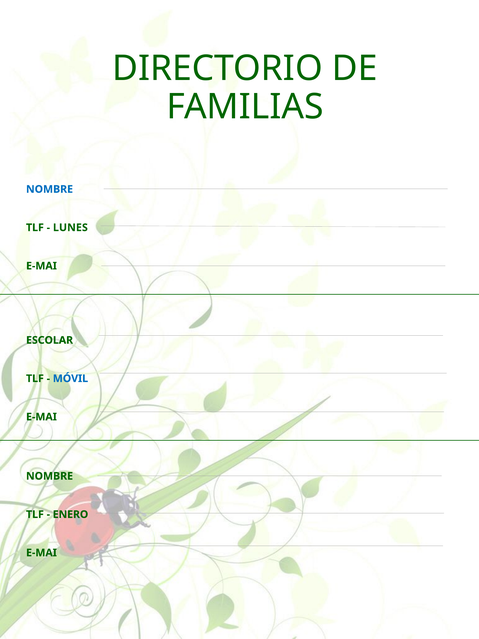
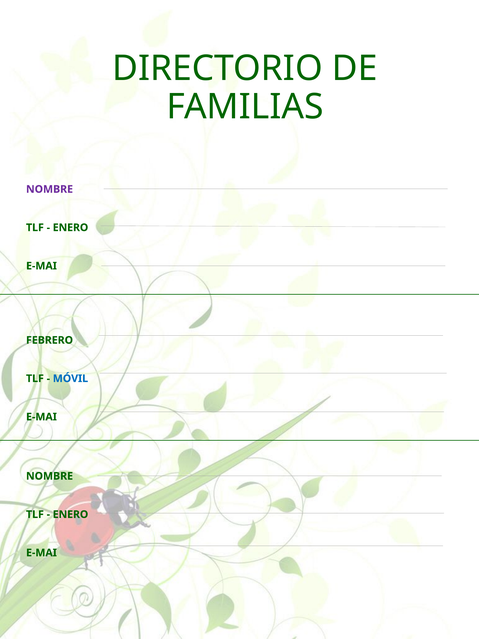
NOMBRE colour: blue -> purple (50, 189)
LUNES: LUNES -> ENERO (70, 227)
ESCOLAR: ESCOLAR -> FEBRERO (50, 340)
